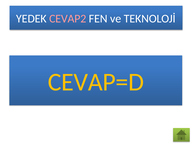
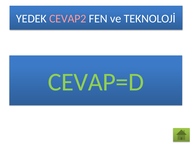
CEVAP=D colour: yellow -> light green (96, 82)
